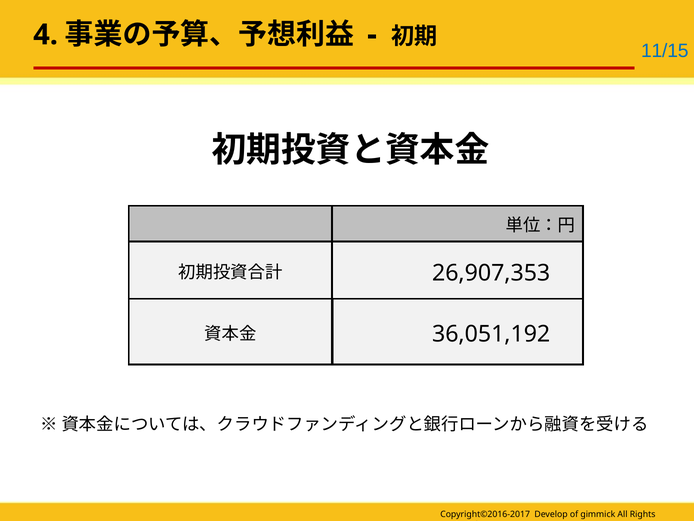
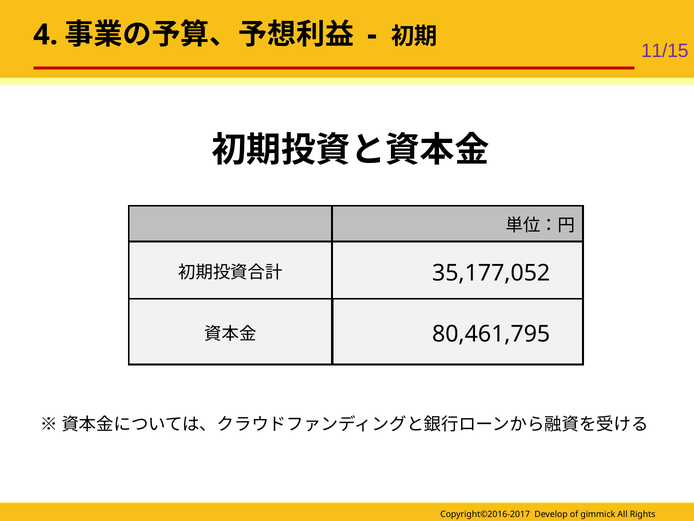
11/15 colour: blue -> purple (665, 51)
26,907,353: 26,907,353 -> 35,177,052 (491, 273)
36,051,192: 36,051,192 -> 80,461,795 (491, 334)
